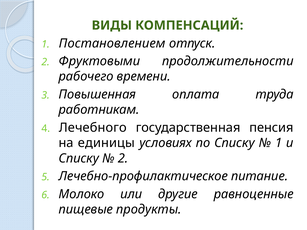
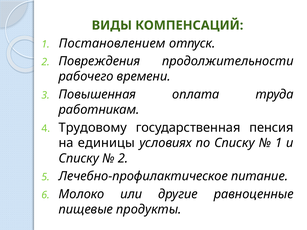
Фруктовыми: Фруктовыми -> Повреждения (99, 61)
Лечебного: Лечебного -> Трудовому (93, 128)
